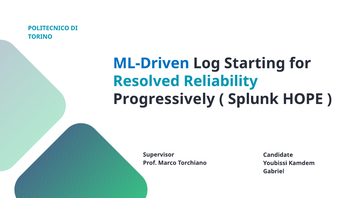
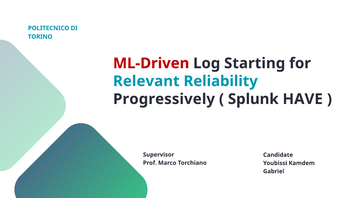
ML-Driven colour: blue -> red (151, 63)
Resolved: Resolved -> Relevant (146, 81)
HOPE: HOPE -> HAVE (303, 99)
